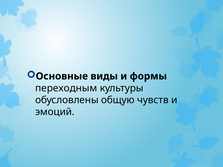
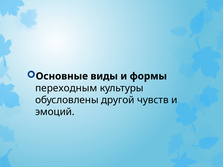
общую: общую -> другой (118, 100)
